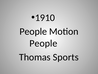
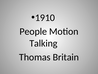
People: People -> Talking (43, 43)
Sports: Sports -> Britain (66, 57)
